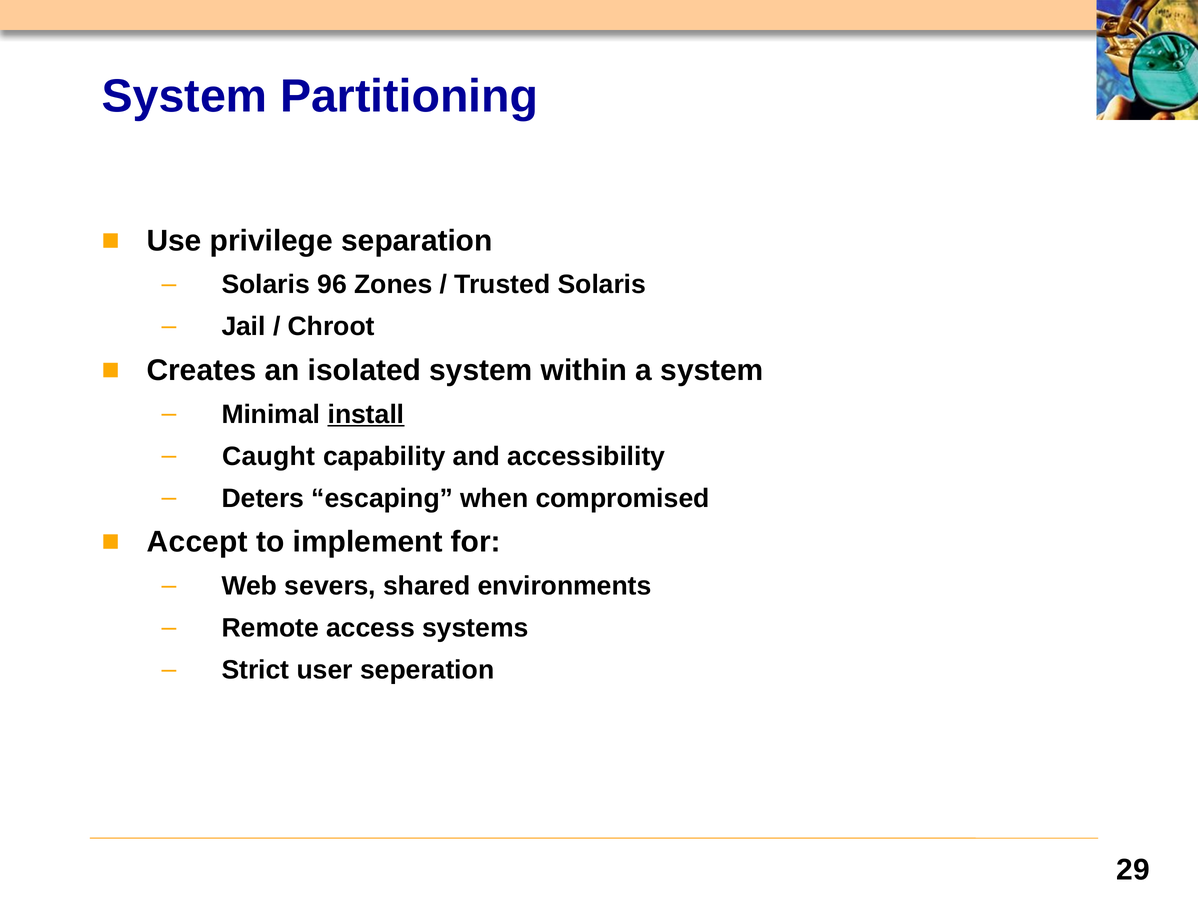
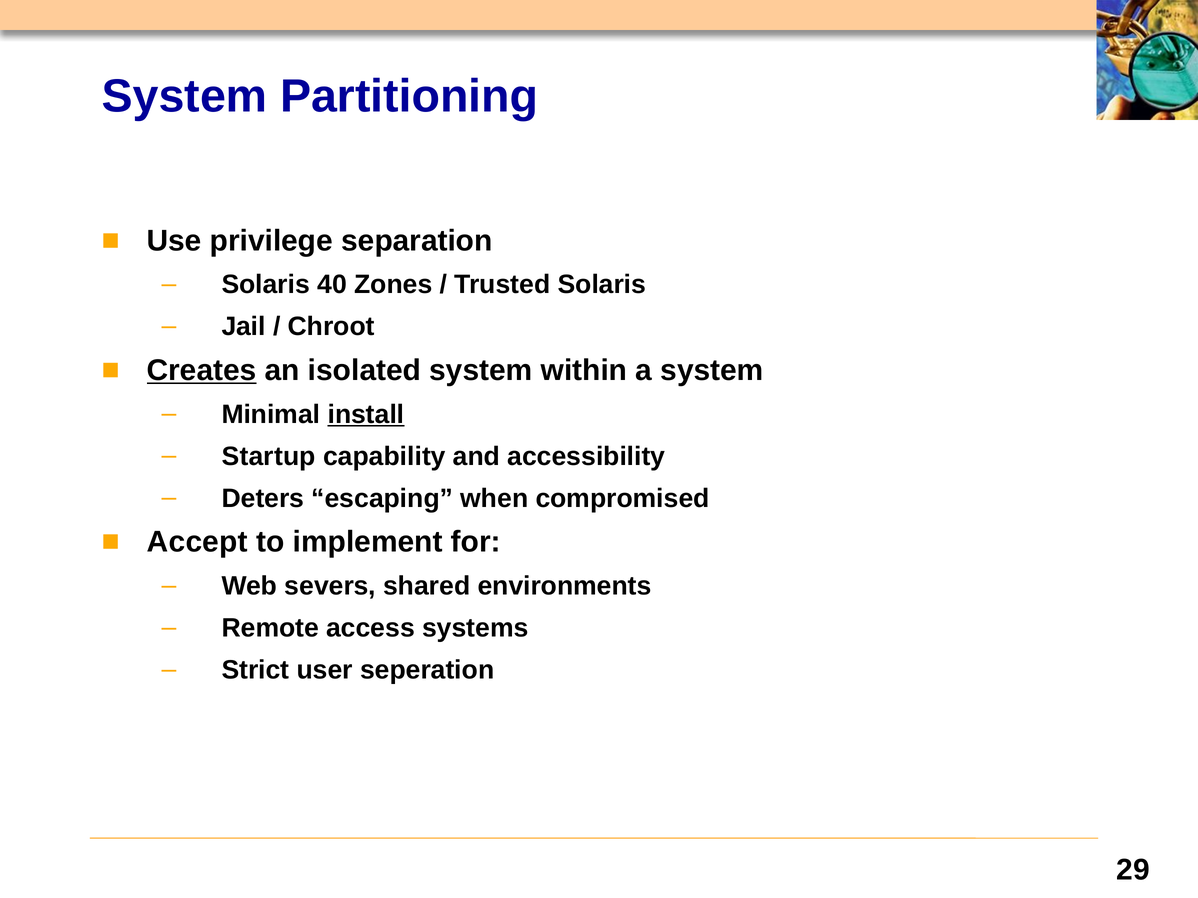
96: 96 -> 40 (332, 285)
Creates underline: none -> present (202, 371)
Caught: Caught -> Startup (269, 457)
